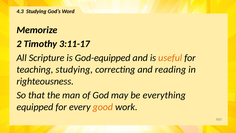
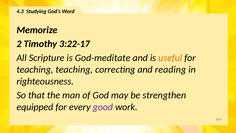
3:11-17: 3:11-17 -> 3:22-17 (75, 44)
God-equipped: God-equipped -> God-meditate (103, 58)
teaching studying: studying -> teaching (74, 70)
everything: everything -> strengthen (164, 95)
good colour: orange -> purple (103, 107)
